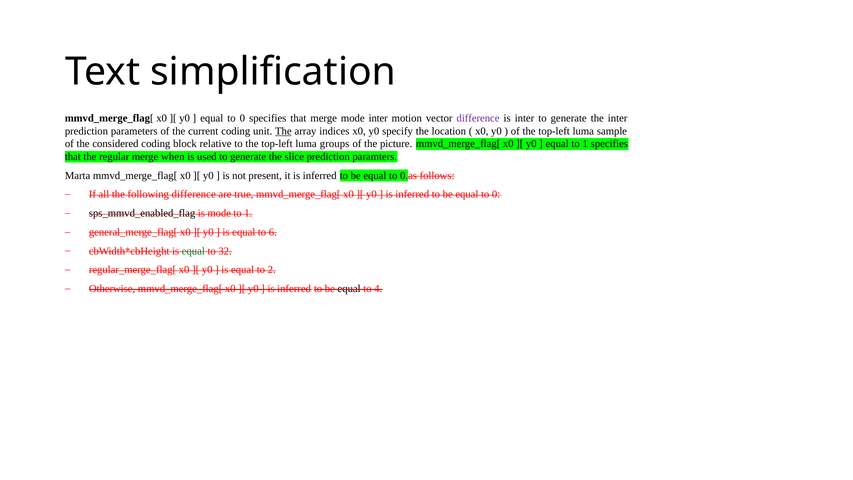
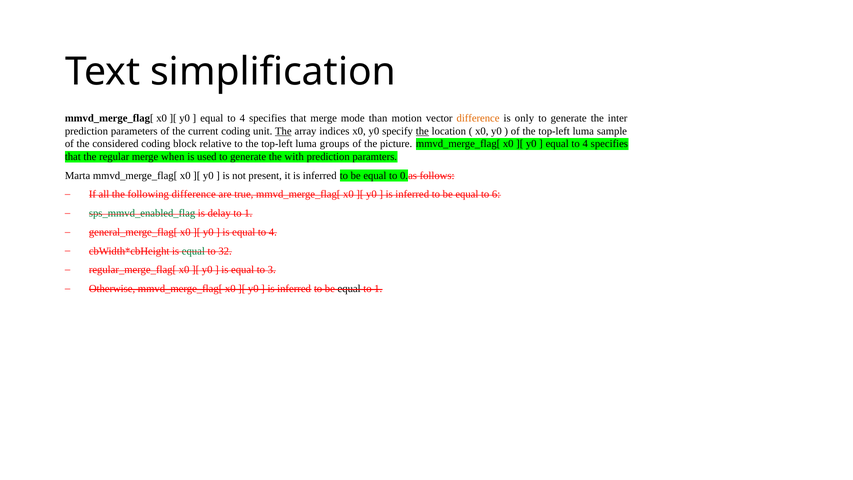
0: 0 -> 4 (242, 118)
mode inter: inter -> than (378, 118)
difference colour: purple -> orange (478, 118)
is inter: inter -> only (524, 118)
the underline: none -> present (422, 131)
1: 1 -> 4 (585, 144)
slice: slice -> with (294, 157)
be equal to 0: 0 -> 6 (496, 194)
sps_mmvd_enabled_flag colour: black -> green (142, 213)
is mode: mode -> delay (219, 213)
is equal to 6: 6 -> 4 (273, 232)
2: 2 -> 3 (272, 270)
4: 4 -> 1 (378, 289)
